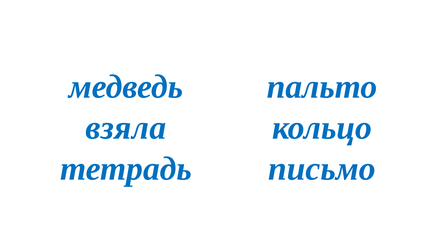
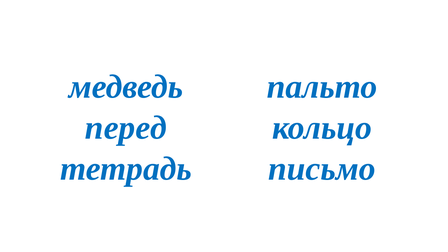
взяла: взяла -> перед (126, 128)
